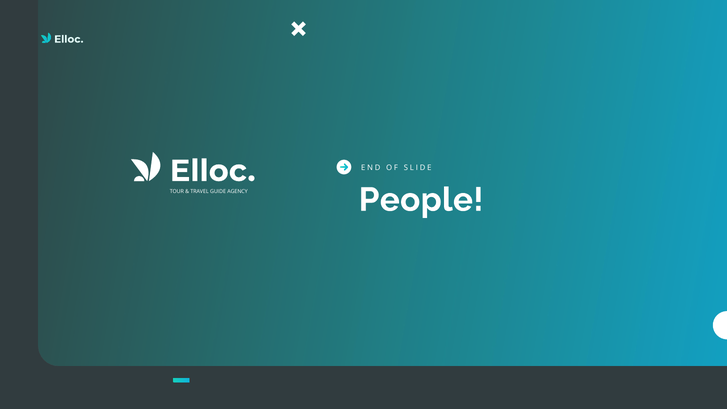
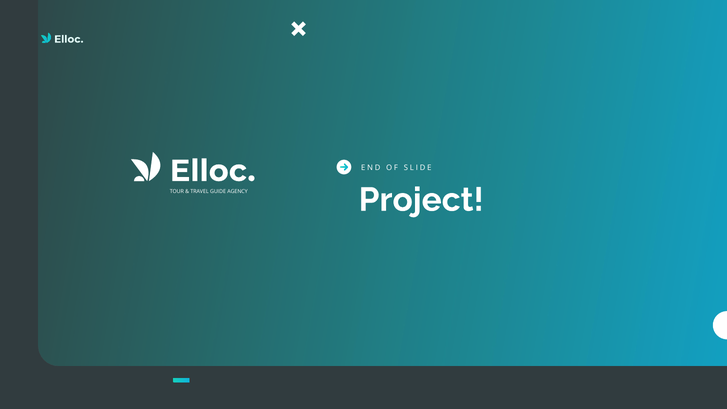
People: People -> Project (421, 200)
